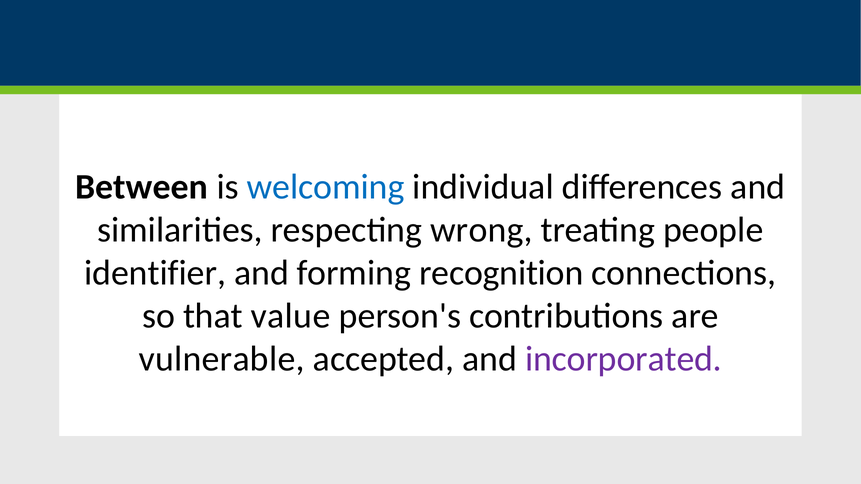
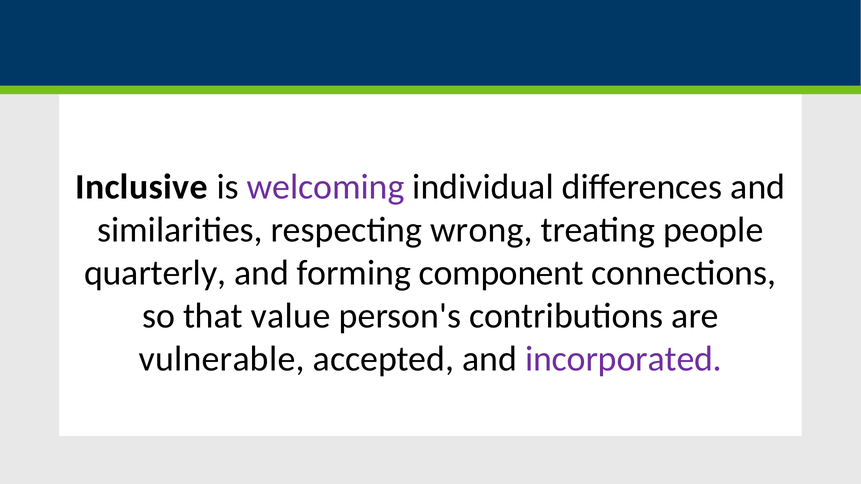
Between: Between -> Inclusive (141, 187)
welcoming colour: blue -> purple (326, 187)
identifier: identifier -> quarterly (155, 273)
recognition: recognition -> component (501, 273)
